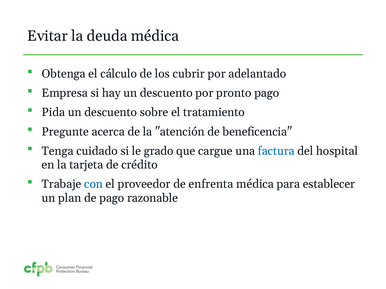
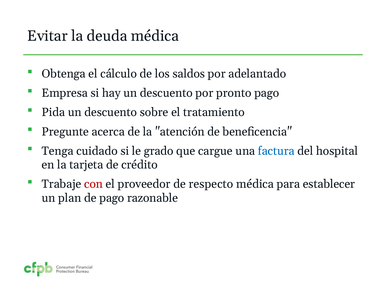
cubrir: cubrir -> saldos (189, 74)
con colour: blue -> red (94, 184)
enfrenta: enfrenta -> respecto (211, 184)
